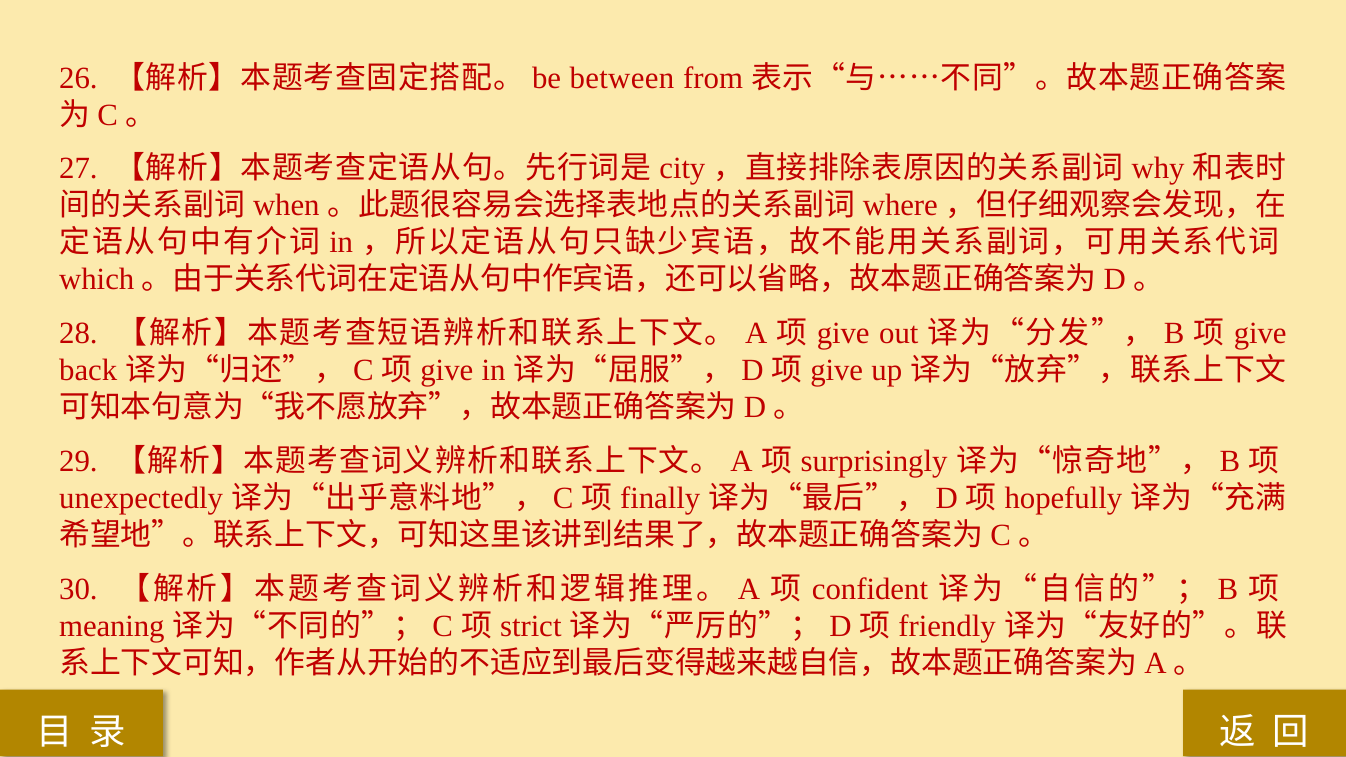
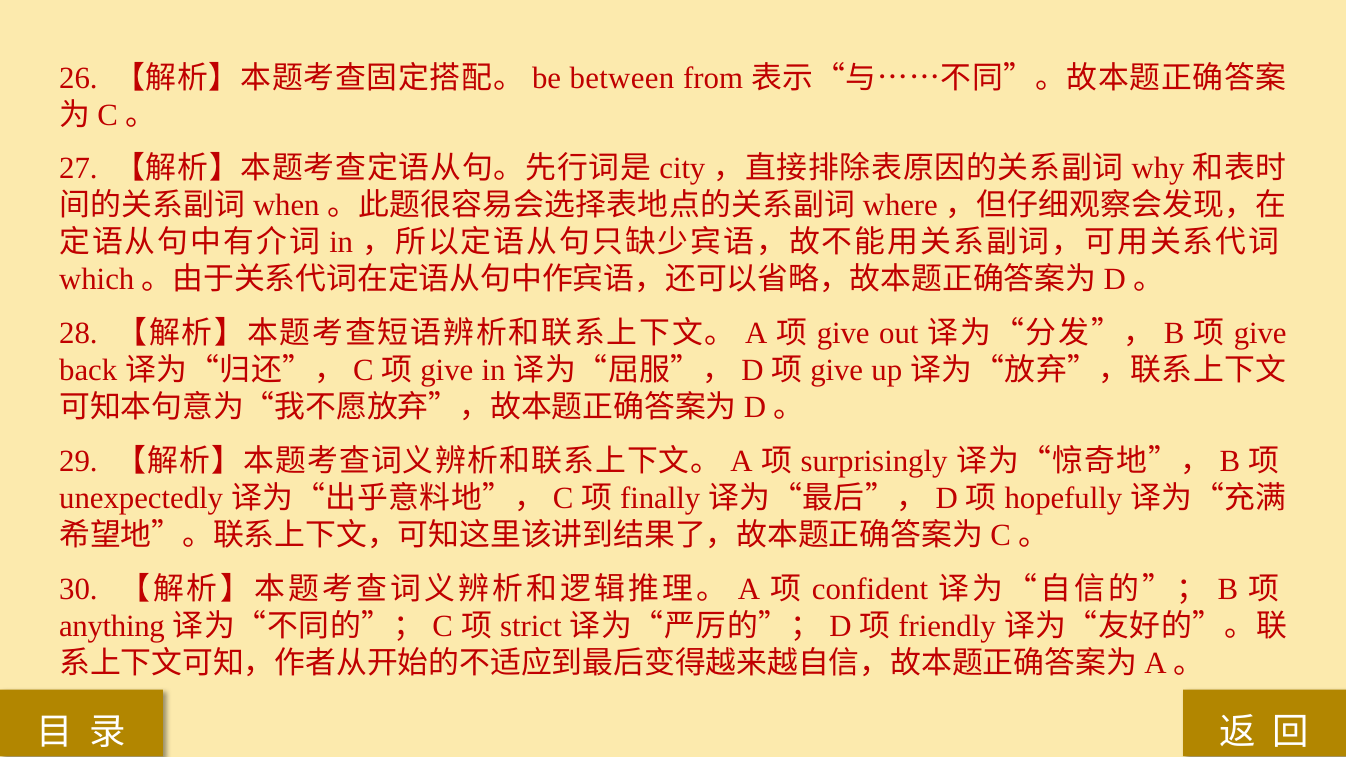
meaning: meaning -> anything (112, 626)
